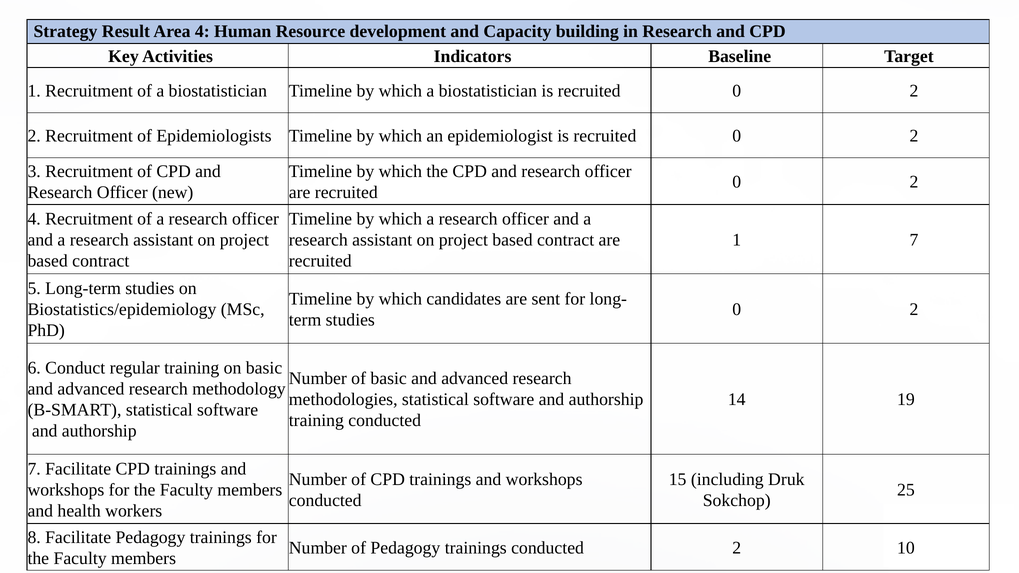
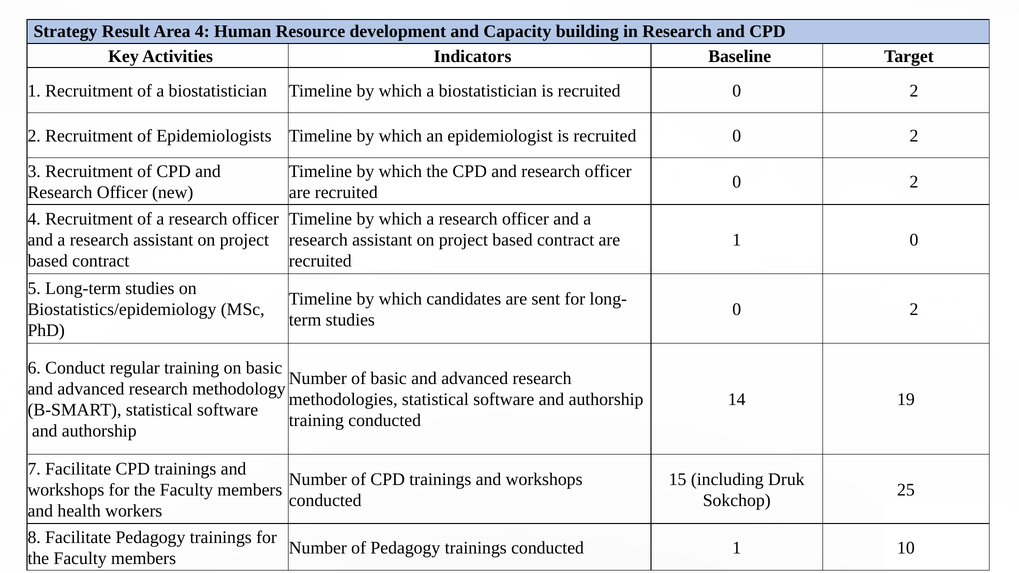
1 7: 7 -> 0 (914, 240)
conducted 2: 2 -> 1 (737, 548)
